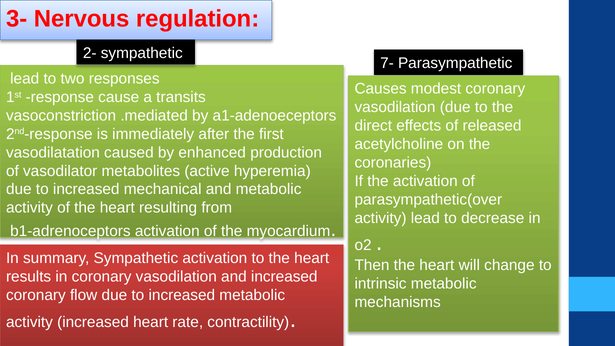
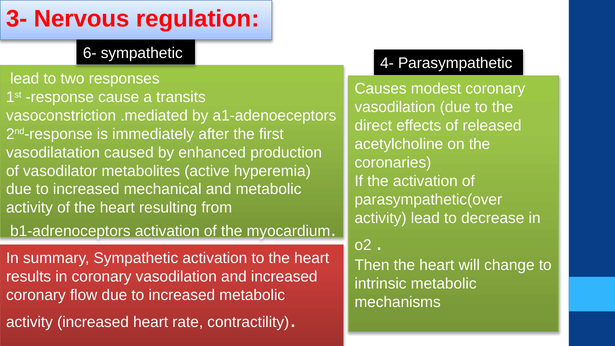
2-: 2- -> 6- (90, 53)
7-: 7- -> 4- (387, 63)
